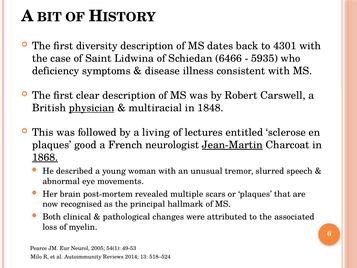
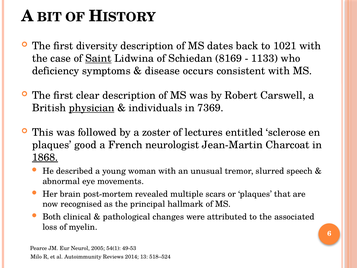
4301: 4301 -> 1021 (285, 46)
Saint underline: none -> present (98, 58)
6466: 6466 -> 8169 (229, 58)
5935: 5935 -> 1133 (265, 58)
illness: illness -> occurs (198, 71)
multiracial: multiracial -> individuals (155, 108)
1848: 1848 -> 7369 (211, 108)
living: living -> zoster (156, 132)
Jean-Martin underline: present -> none (232, 145)
